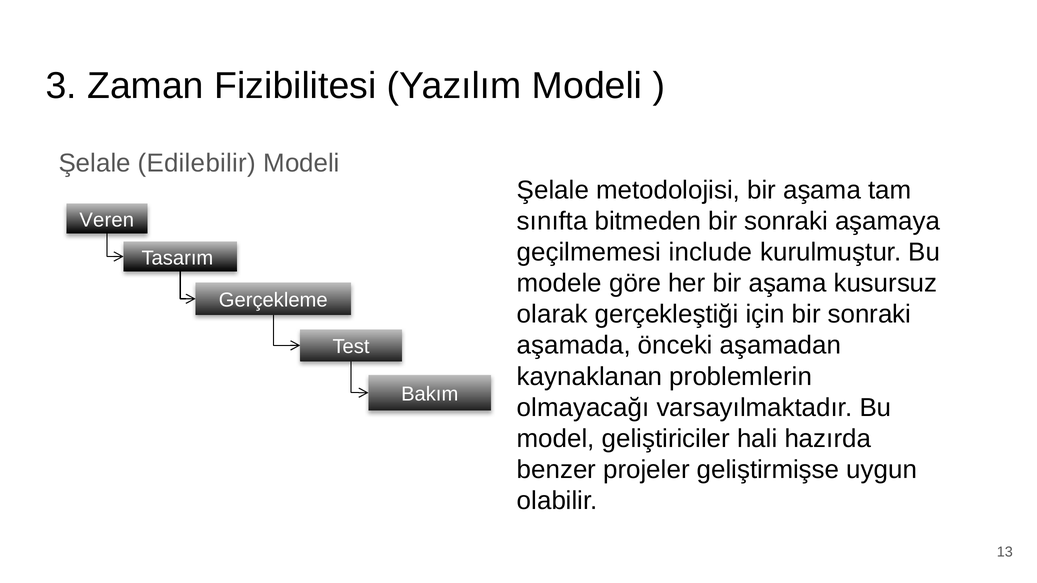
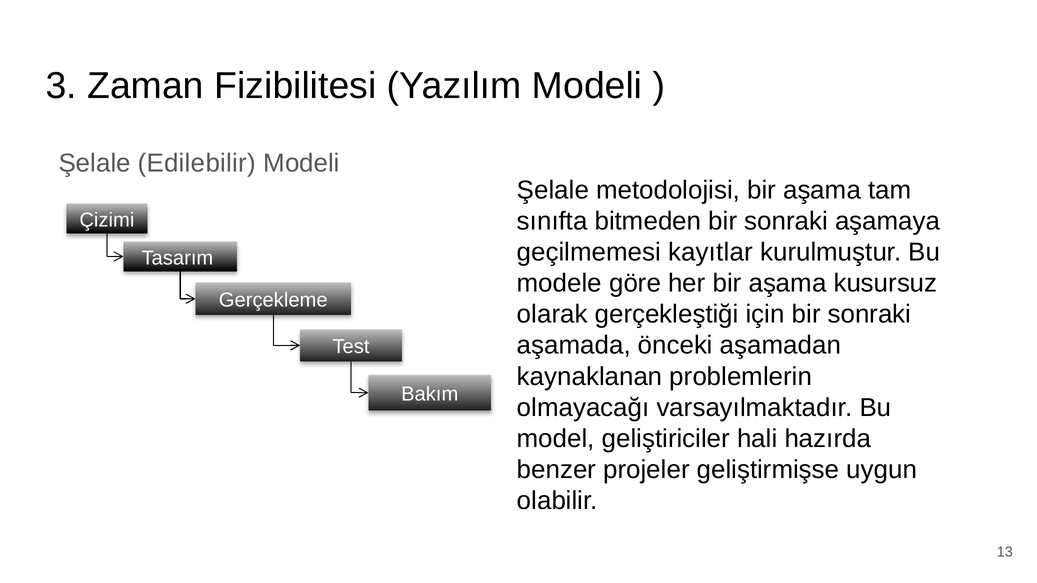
Veren: Veren -> Çizimi (107, 220)
include: include -> kayıtlar (710, 252)
